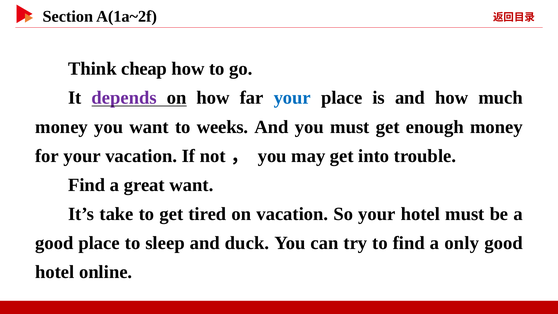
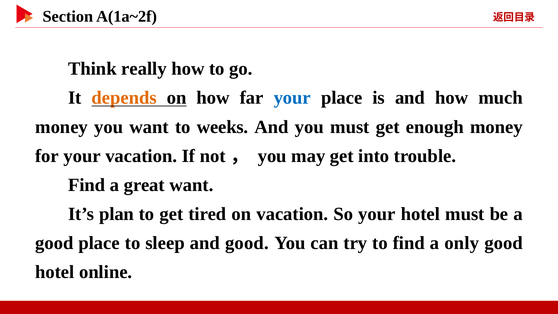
cheap: cheap -> really (144, 69)
depends colour: purple -> orange (124, 98)
take: take -> plan (117, 214)
and duck: duck -> good (247, 243)
